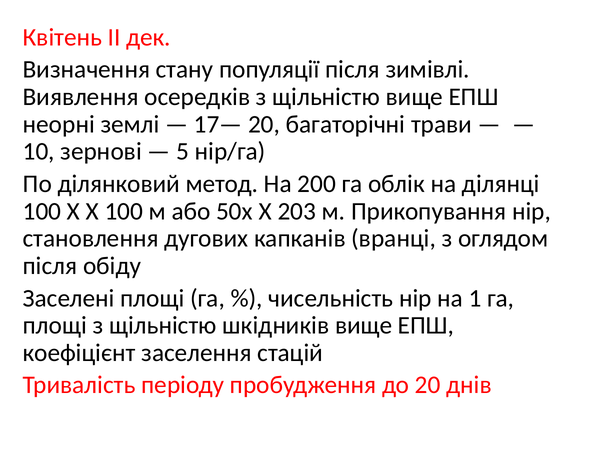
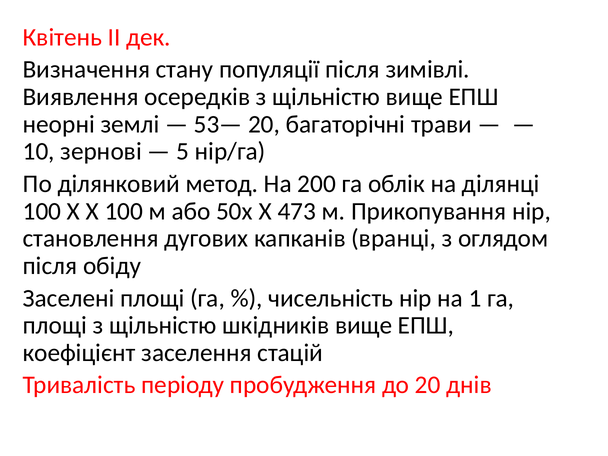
17—: 17— -> 53— (218, 124)
203: 203 -> 473 (297, 211)
